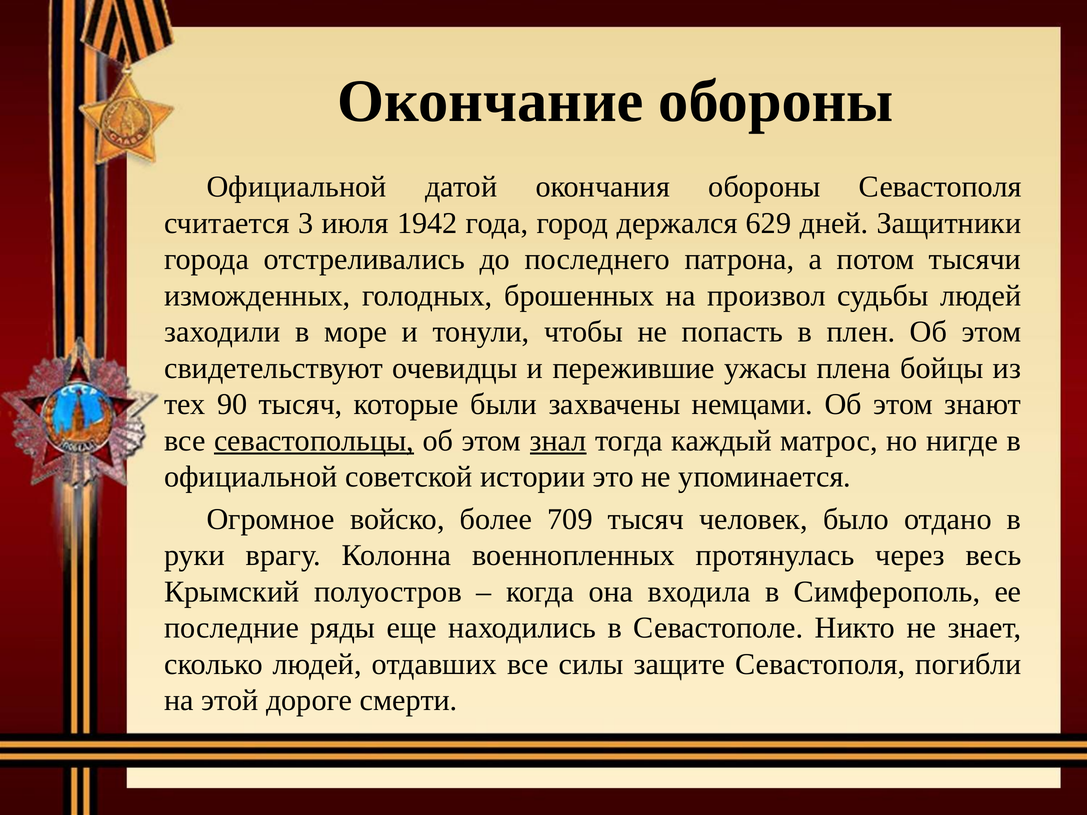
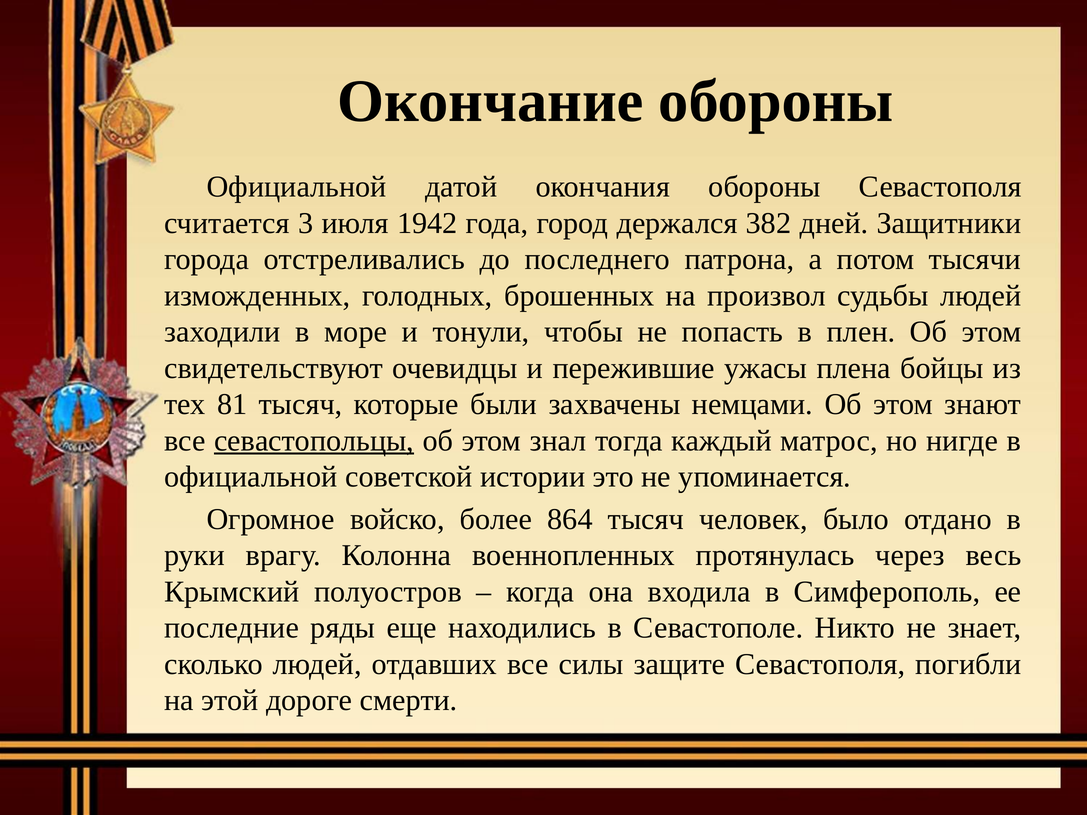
629: 629 -> 382 (768, 223)
90: 90 -> 81 (232, 405)
знал underline: present -> none (558, 441)
709: 709 -> 864 (570, 519)
